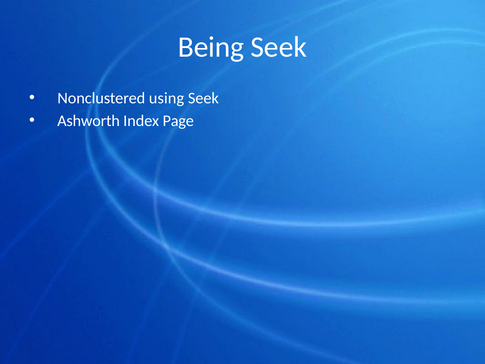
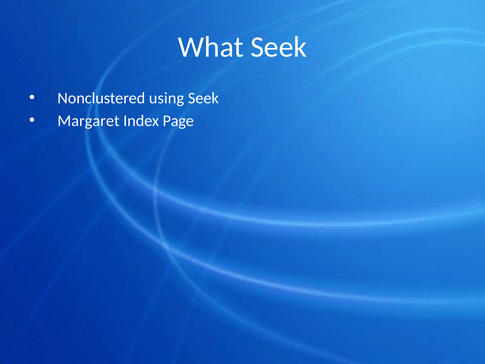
Being: Being -> What (211, 47)
Ashworth: Ashworth -> Margaret (88, 121)
